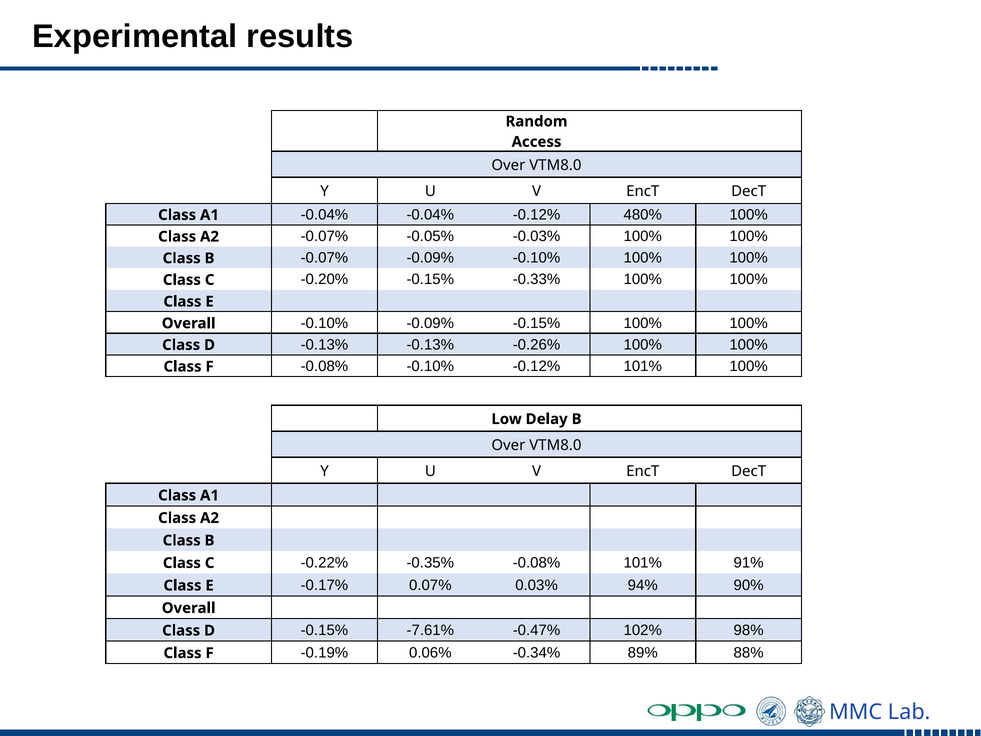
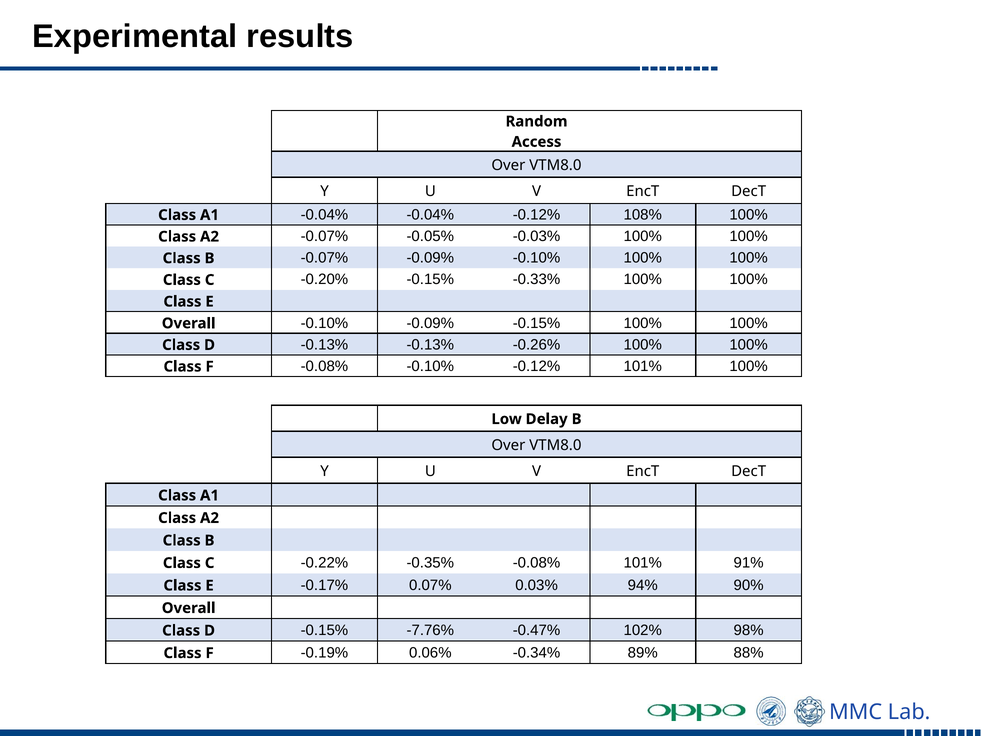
480%: 480% -> 108% (643, 215)
-7.61%: -7.61% -> -7.76% (430, 630)
